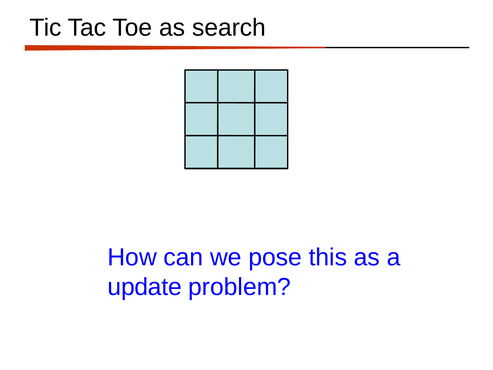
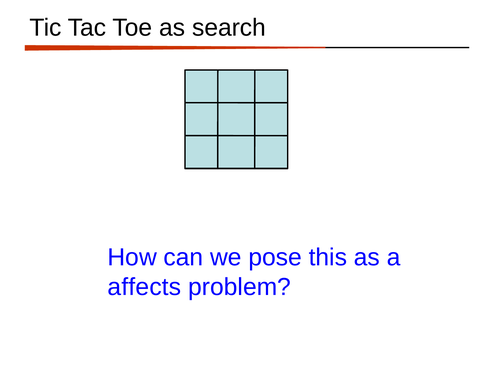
update: update -> affects (144, 287)
